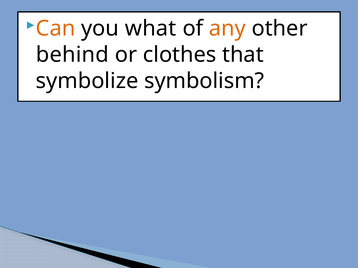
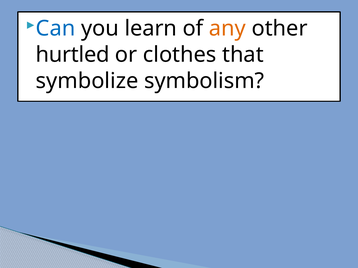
Can colour: orange -> blue (56, 28)
what: what -> learn (151, 28)
behind: behind -> hurtled (73, 55)
